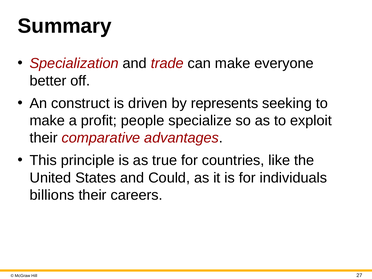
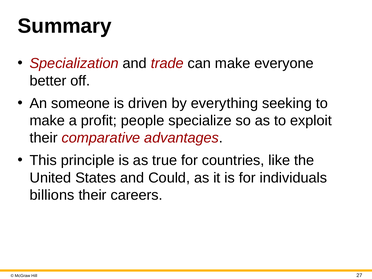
construct: construct -> someone (81, 103)
represents: represents -> everything (224, 103)
